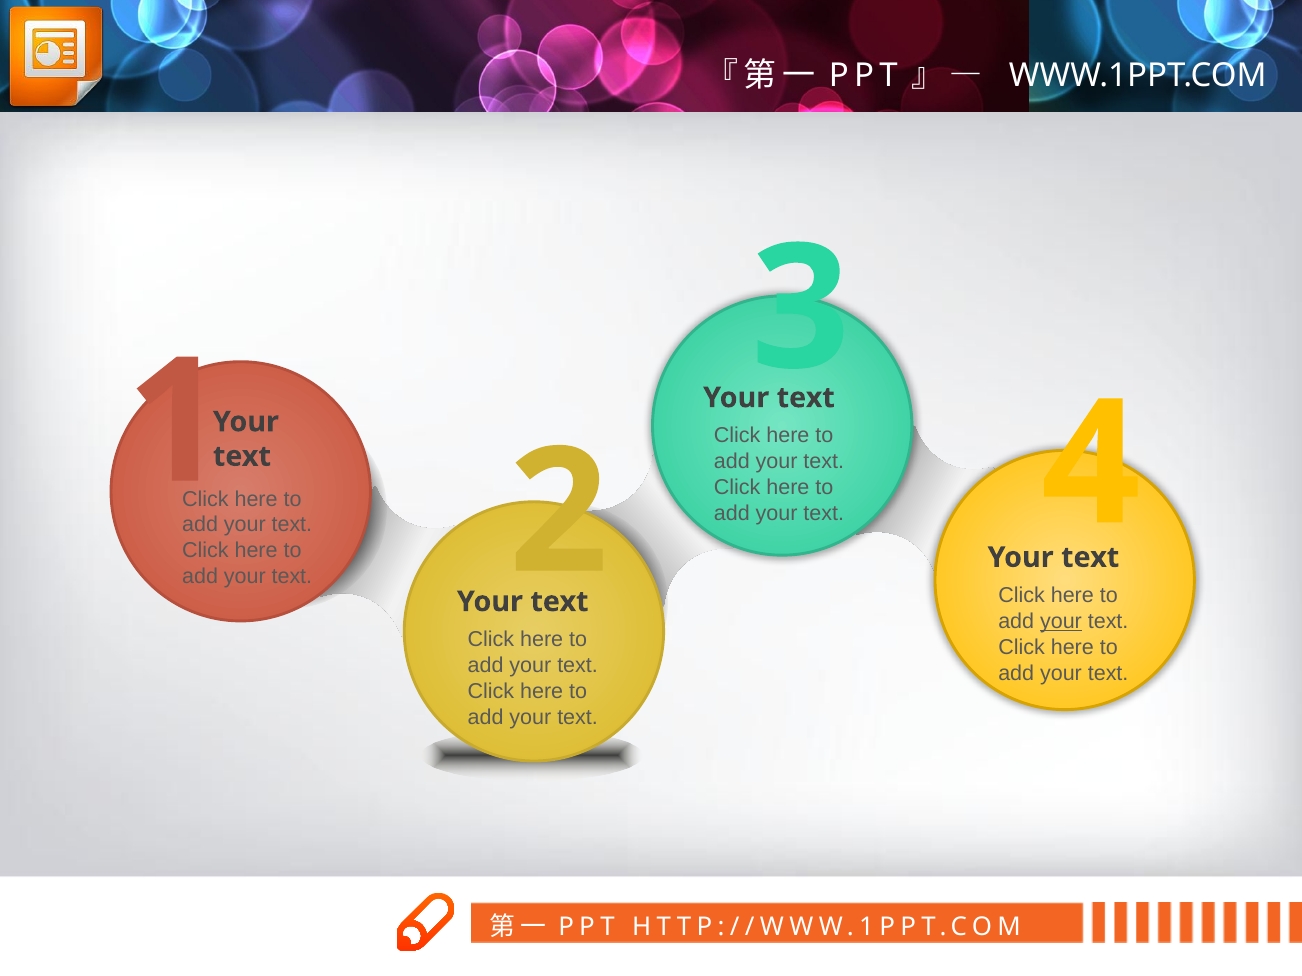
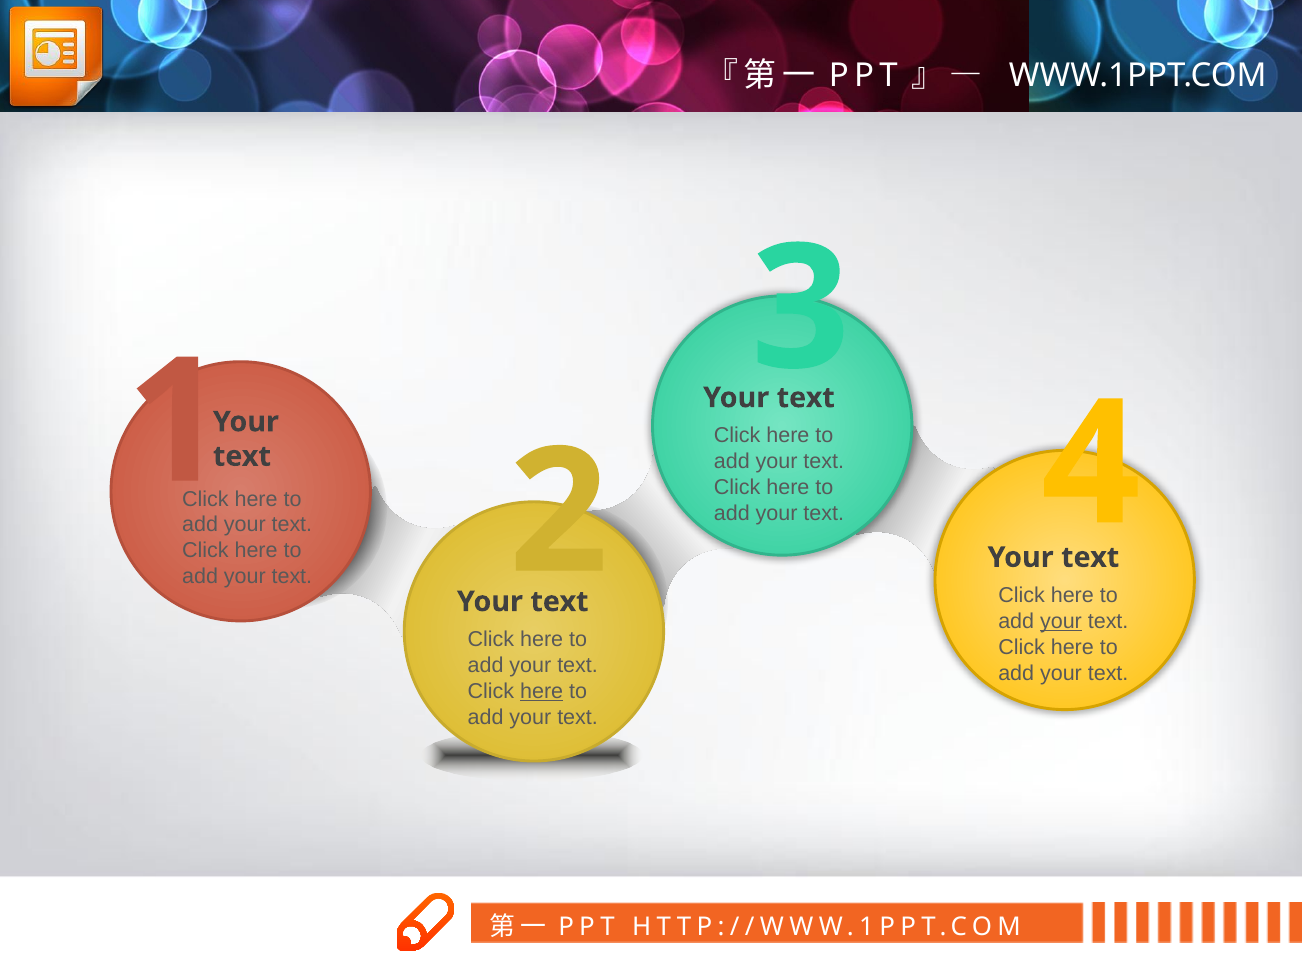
here underline: none -> present (542, 692)
